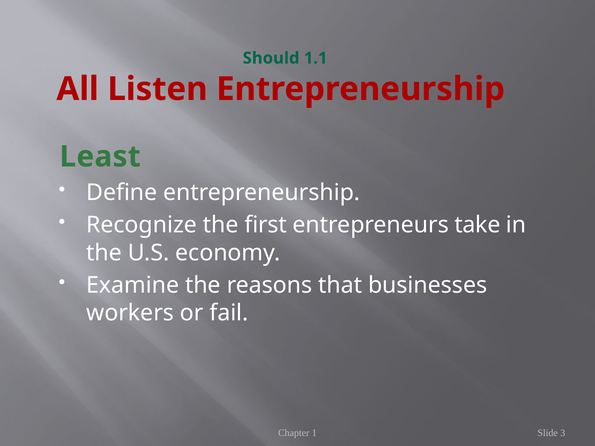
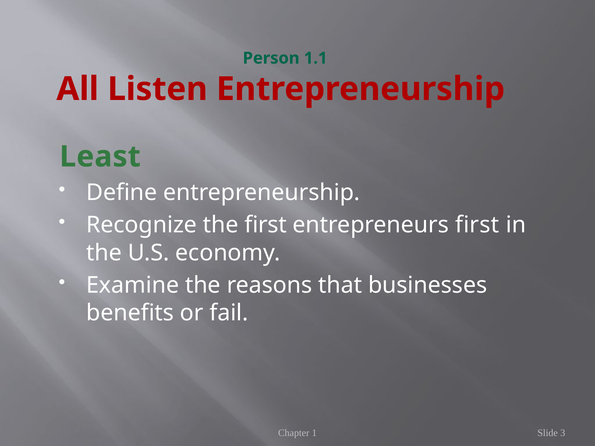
Should: Should -> Person (271, 58)
entrepreneurs take: take -> first (477, 225)
workers: workers -> benefits (130, 313)
